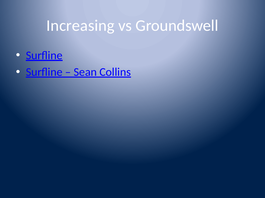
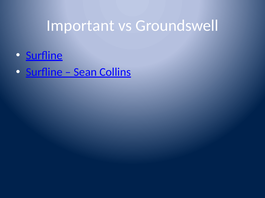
Increasing: Increasing -> Important (80, 26)
